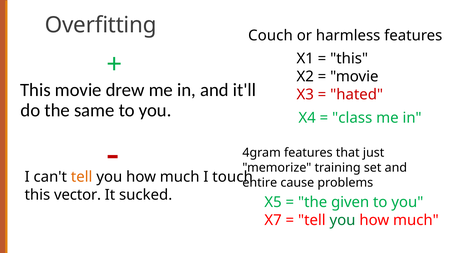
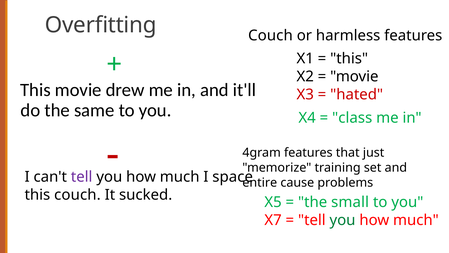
tell colour: orange -> purple (82, 177)
touch: touch -> space (233, 177)
this vector: vector -> couch (77, 195)
given: given -> small (350, 202)
